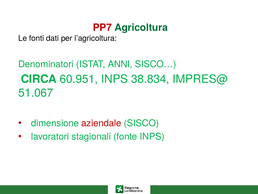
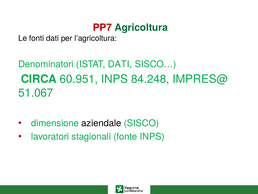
ISTAT ANNI: ANNI -> DATI (120, 64)
38.834: 38.834 -> 84.248 (150, 79)
aziendale colour: red -> black (101, 123)
